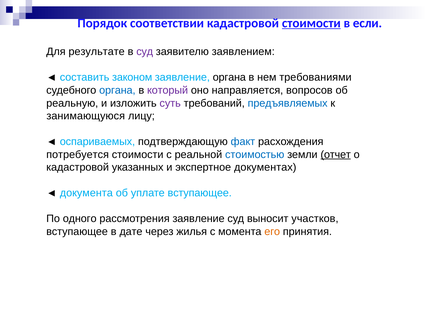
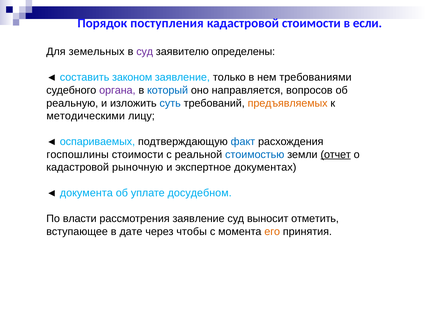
соответствии: соответствии -> поступления (167, 23)
стоимости underline: present -> none (311, 23)
результате: результате -> земельных (97, 52)
заявлением: заявлением -> определены (243, 52)
заявление органа: органа -> только (229, 77)
органа colour: blue -> purple (117, 90)
который colour: purple -> blue (168, 90)
суть colour: purple -> blue (170, 103)
предъявляемых colour: blue -> orange (288, 103)
занимающуюся: занимающуюся -> методическими (86, 116)
потребуется: потребуется -> госпошлины (78, 155)
указанных: указанных -> рыночную (138, 167)
уплате вступающее: вступающее -> досудебном (200, 193)
одного: одного -> власти (80, 219)
участков: участков -> отметить (315, 219)
жилья: жилья -> чтобы (192, 232)
